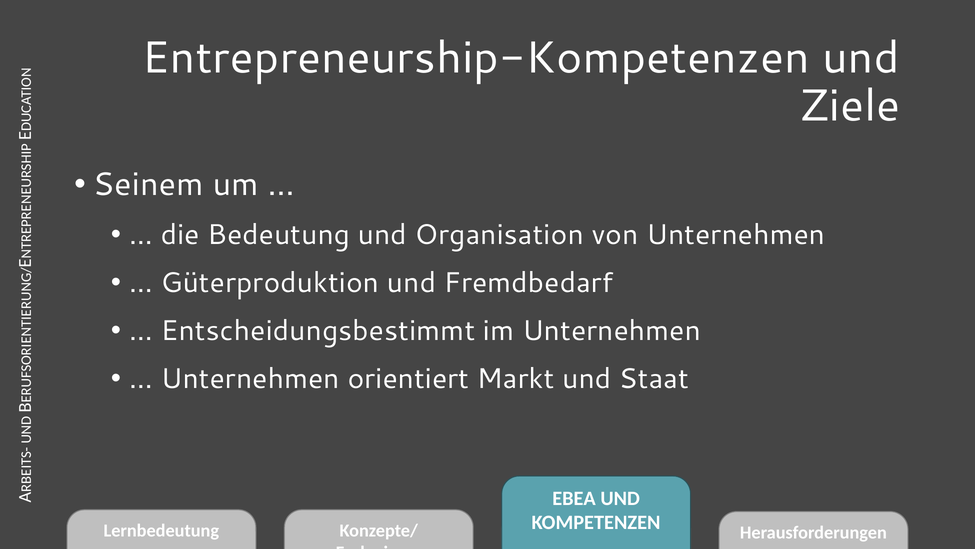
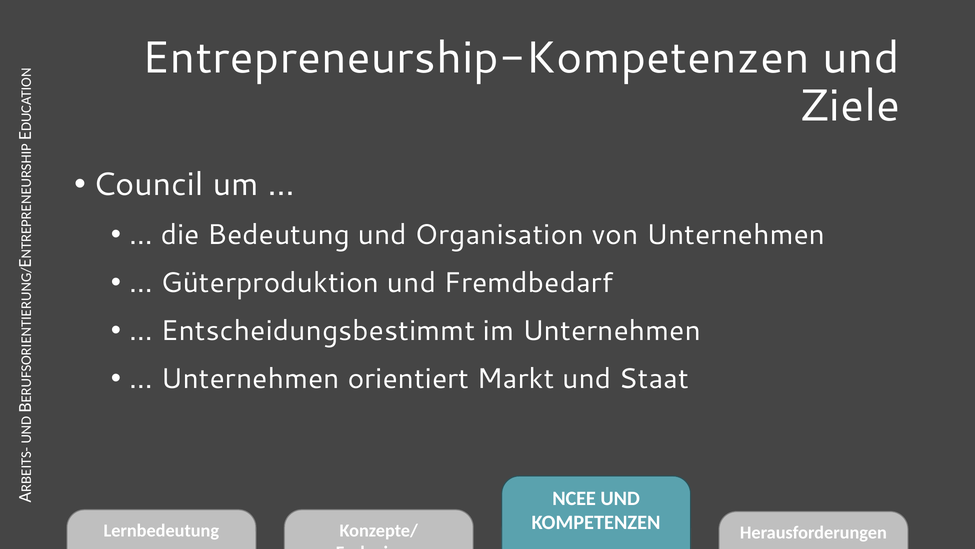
Seinem: Seinem -> Council (148, 184)
EBEA: EBEA -> NCEE (574, 498)
